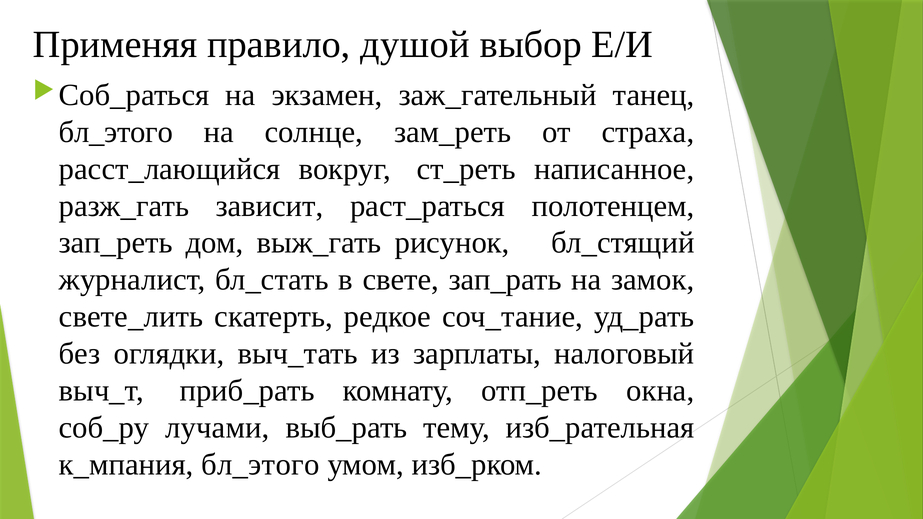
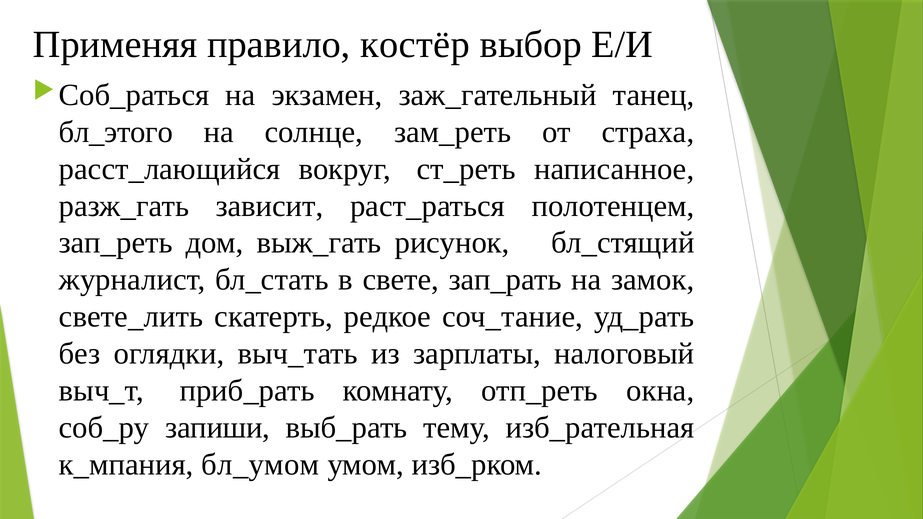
душой: душой -> костёр (415, 45)
лучами: лучами -> запиши (218, 428)
к_мпания бл_этого: бл_этого -> бл_умом (260, 465)
